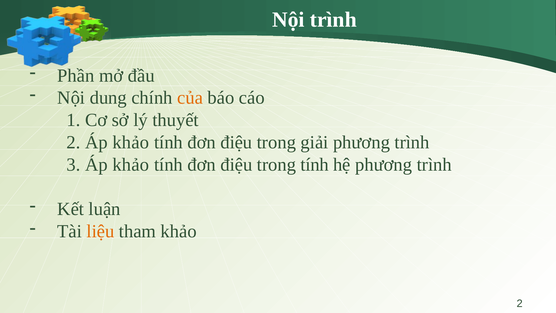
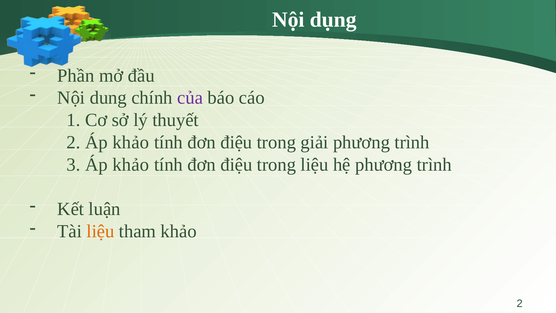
Nội trình: trình -> dụng (333, 20)
của colour: orange -> purple (190, 98)
trong tính: tính -> liệu (315, 164)
